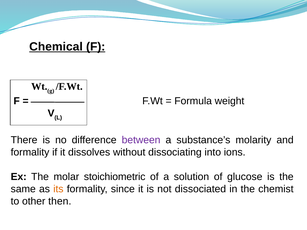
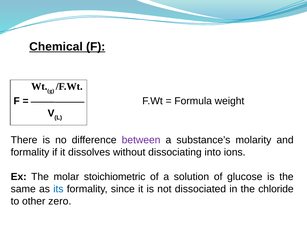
its colour: orange -> blue (58, 189)
chemist: chemist -> chloride (276, 189)
then: then -> zero (60, 201)
